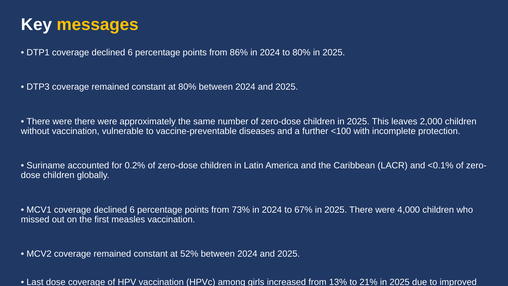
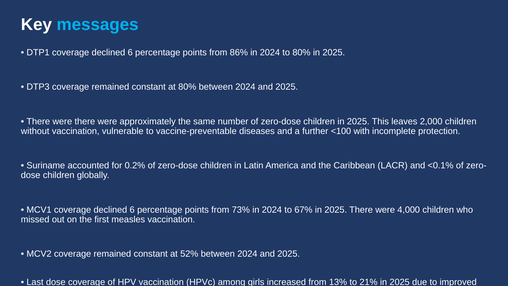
messages colour: yellow -> light blue (98, 25)
